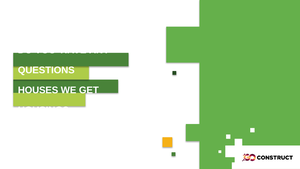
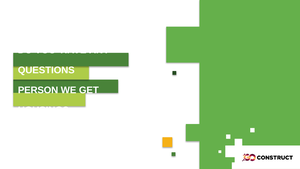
HOUSES: HOUSES -> PERSON (38, 90)
